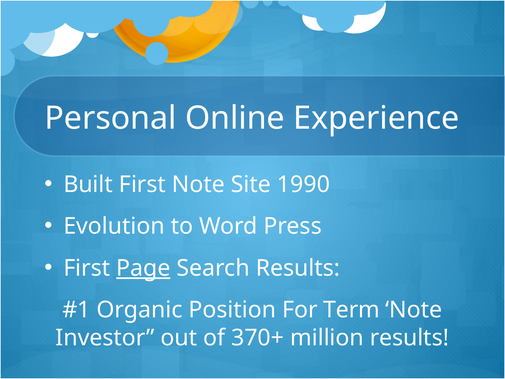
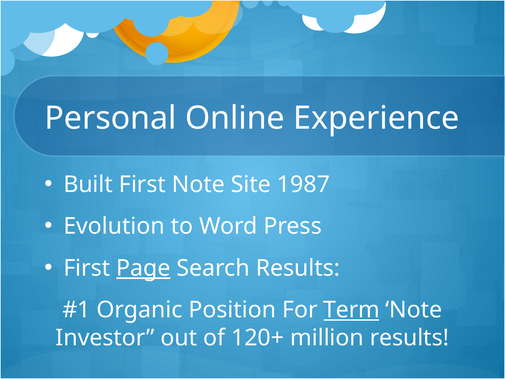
1990: 1990 -> 1987 (303, 184)
Term underline: none -> present (352, 310)
370+: 370+ -> 120+ (258, 338)
